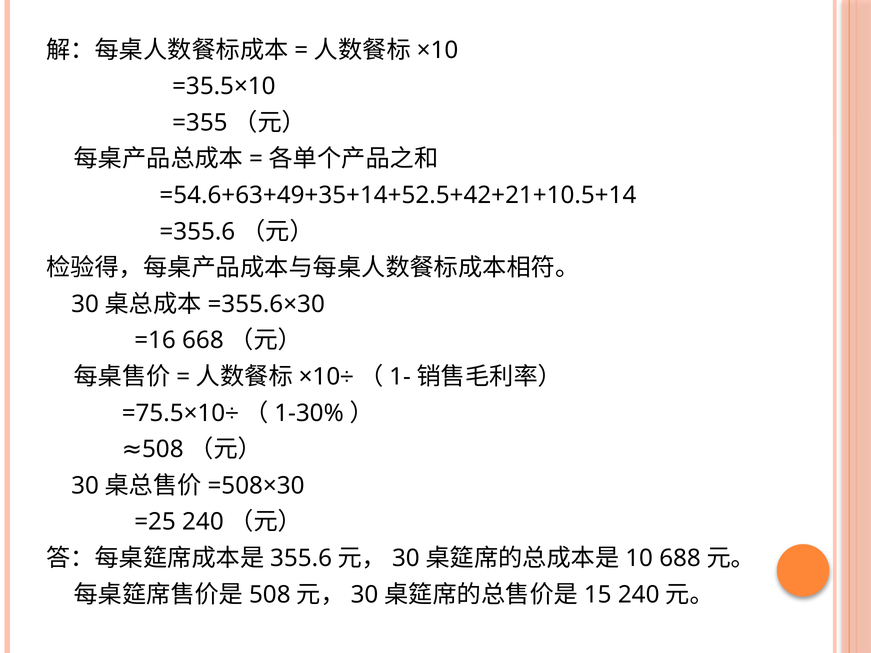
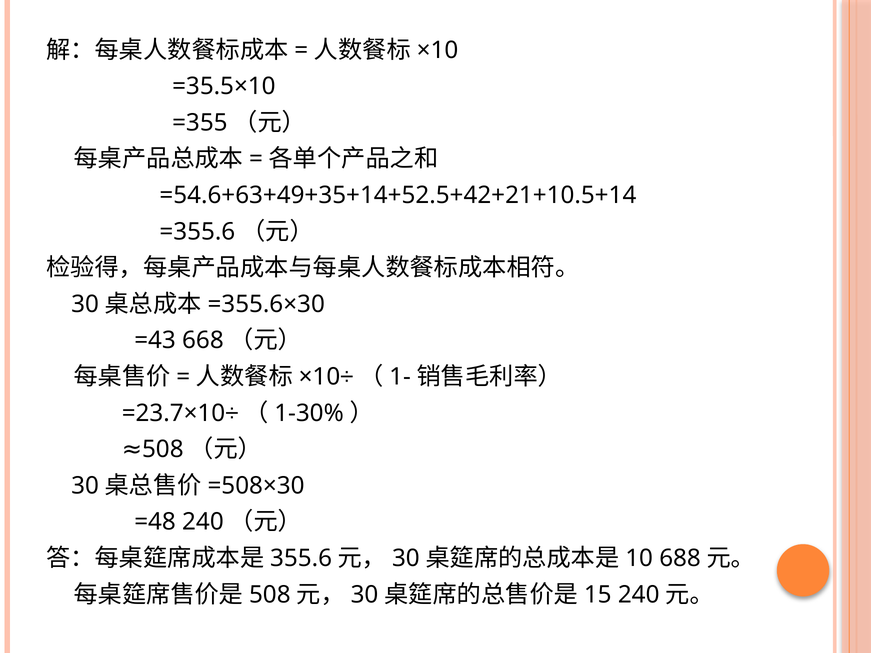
=16: =16 -> =43 (155, 341)
=75.5×10: =75.5×10 -> =23.7×10 (173, 413)
=25: =25 -> =48 (155, 522)
